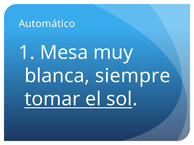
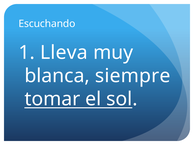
Automático: Automático -> Escuchando (47, 24)
Mesa: Mesa -> Lleva (64, 53)
